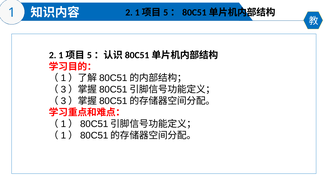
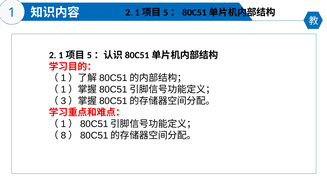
3: 3 -> 1 (63, 90)
1: 1 -> 8 (63, 135)
